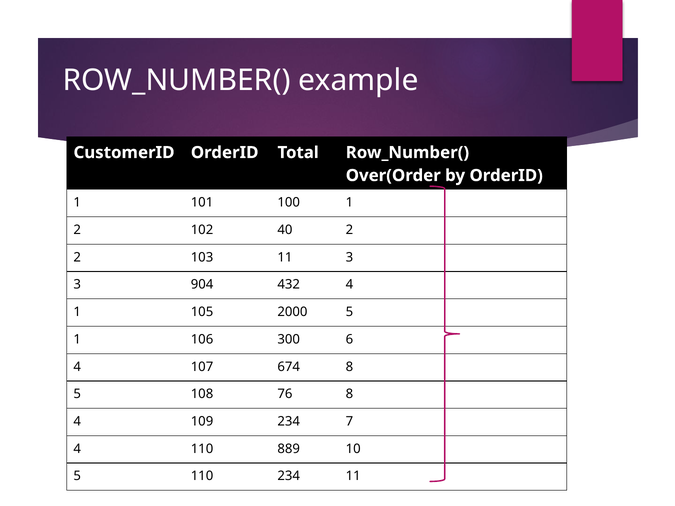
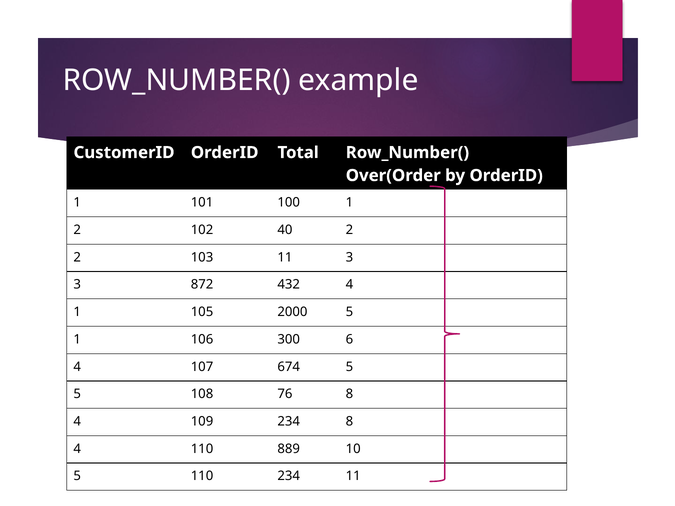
904: 904 -> 872 (202, 285)
674 8: 8 -> 5 (349, 367)
234 7: 7 -> 8 (349, 422)
